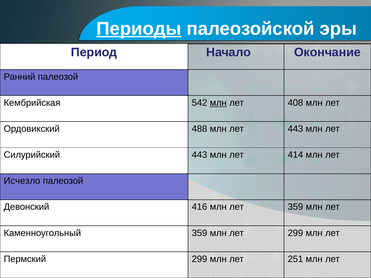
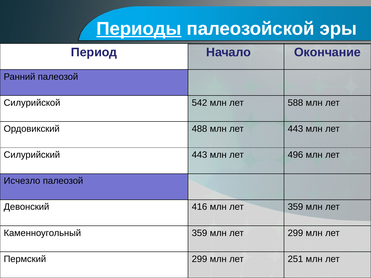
Кембрийская: Кембрийская -> Силурийской (32, 103)
млн underline: present -> none (218, 103)
408: 408 -> 588 (295, 103)
414: 414 -> 496 (295, 155)
